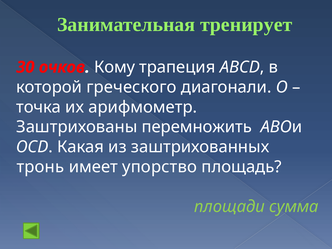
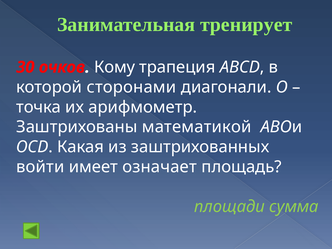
греческого: греческого -> сторонами (131, 87)
перемножить: перемножить -> математикой (197, 127)
тронь: тронь -> войти (40, 167)
упорство: упорство -> означает (160, 167)
